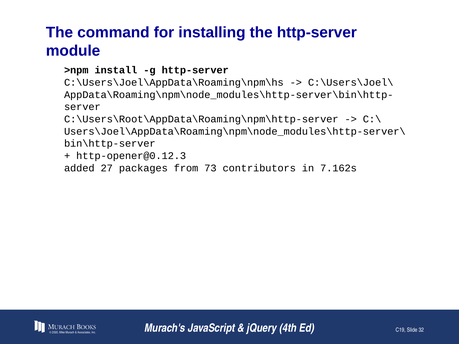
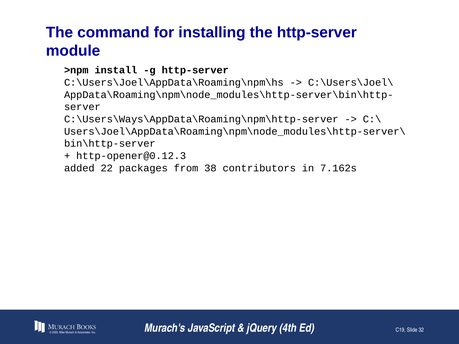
C:\Users\Root\AppData\Roaming\npm\http-server: C:\Users\Root\AppData\Roaming\npm\http-server -> C:\Users\Ways\AppData\Roaming\npm\http-server (201, 119)
27: 27 -> 22 (107, 168)
73: 73 -> 38 (210, 168)
